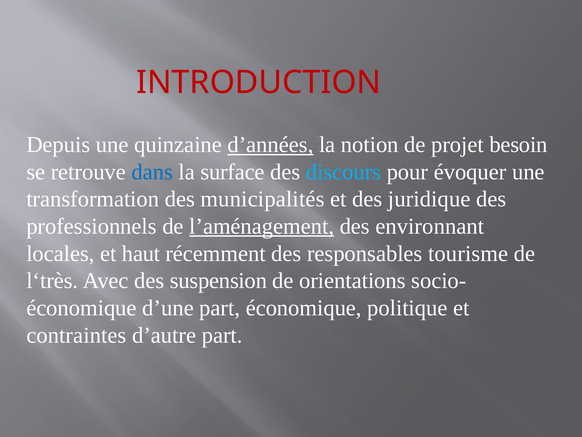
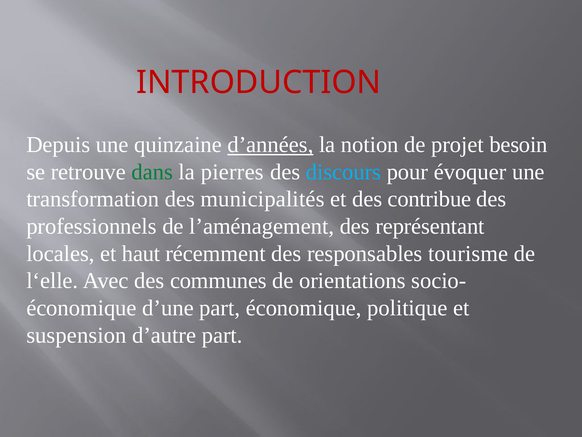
dans colour: blue -> green (152, 172)
surface: surface -> pierres (232, 172)
juridique: juridique -> contribue (429, 199)
l’aménagement underline: present -> none (262, 226)
environnant: environnant -> représentant (430, 226)
l‘très: l‘très -> l‘elle (52, 280)
suspension: suspension -> communes (218, 280)
contraintes: contraintes -> suspension (76, 335)
